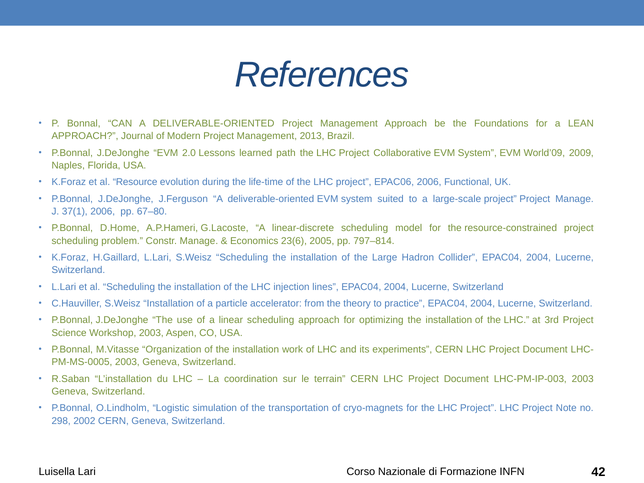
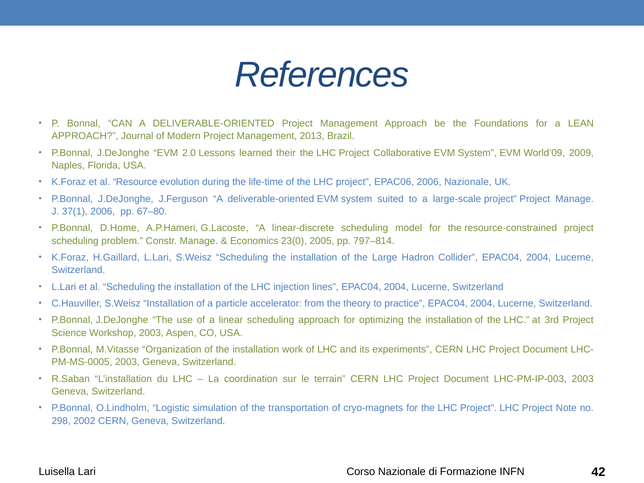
path: path -> their (286, 153)
2006 Functional: Functional -> Nazionale (468, 182)
23(6: 23(6 -> 23(0 (294, 241)
